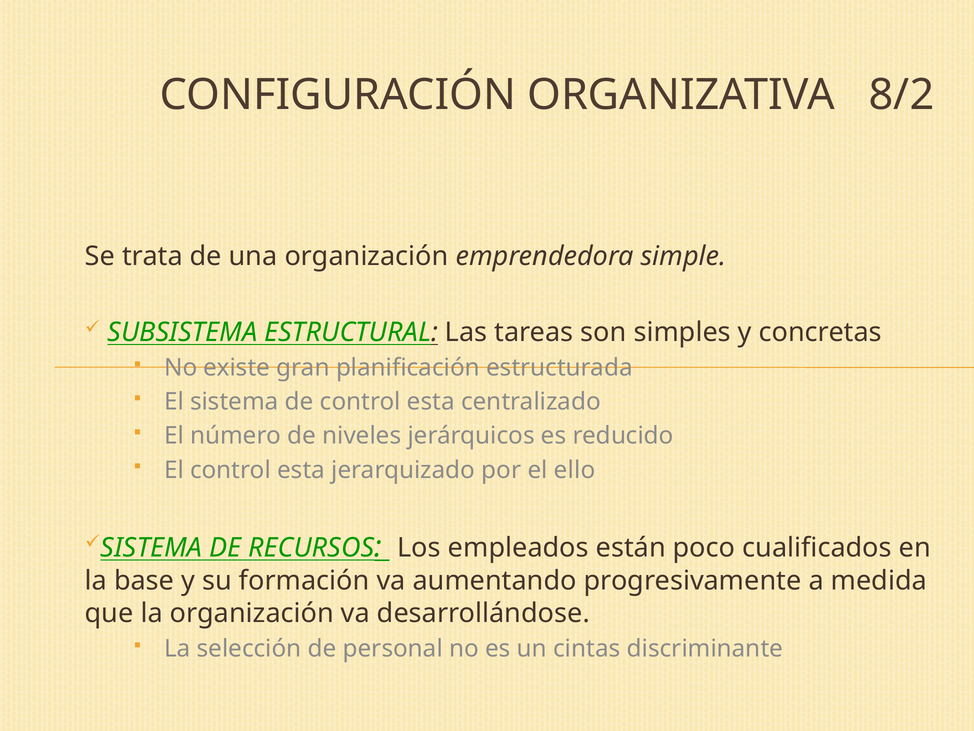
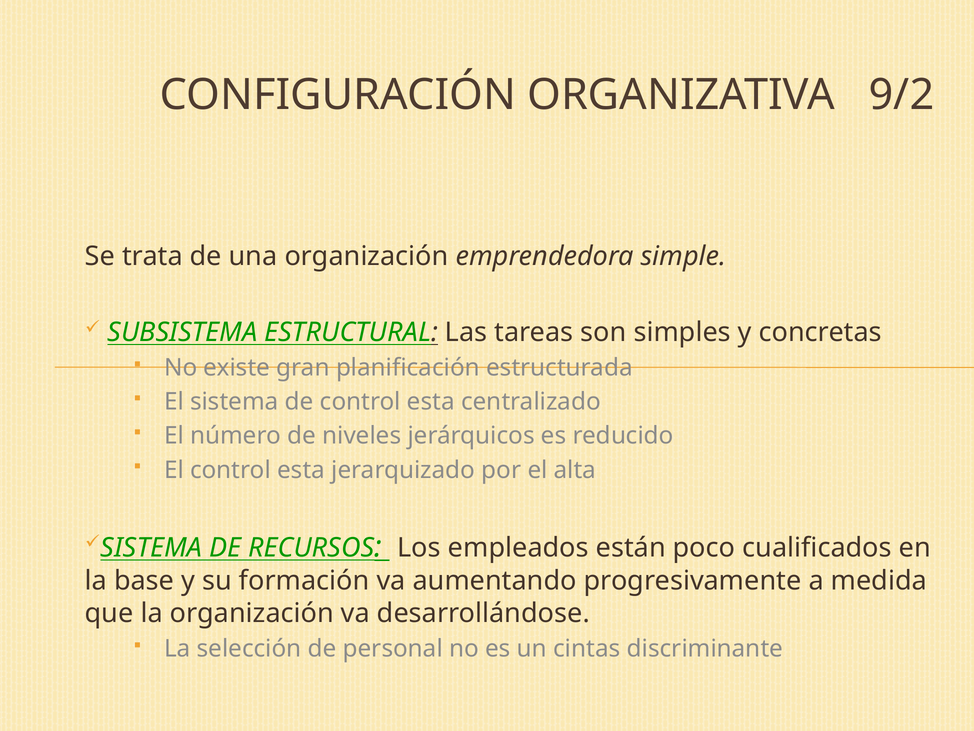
8/2: 8/2 -> 9/2 (901, 95)
ello: ello -> alta (575, 470)
